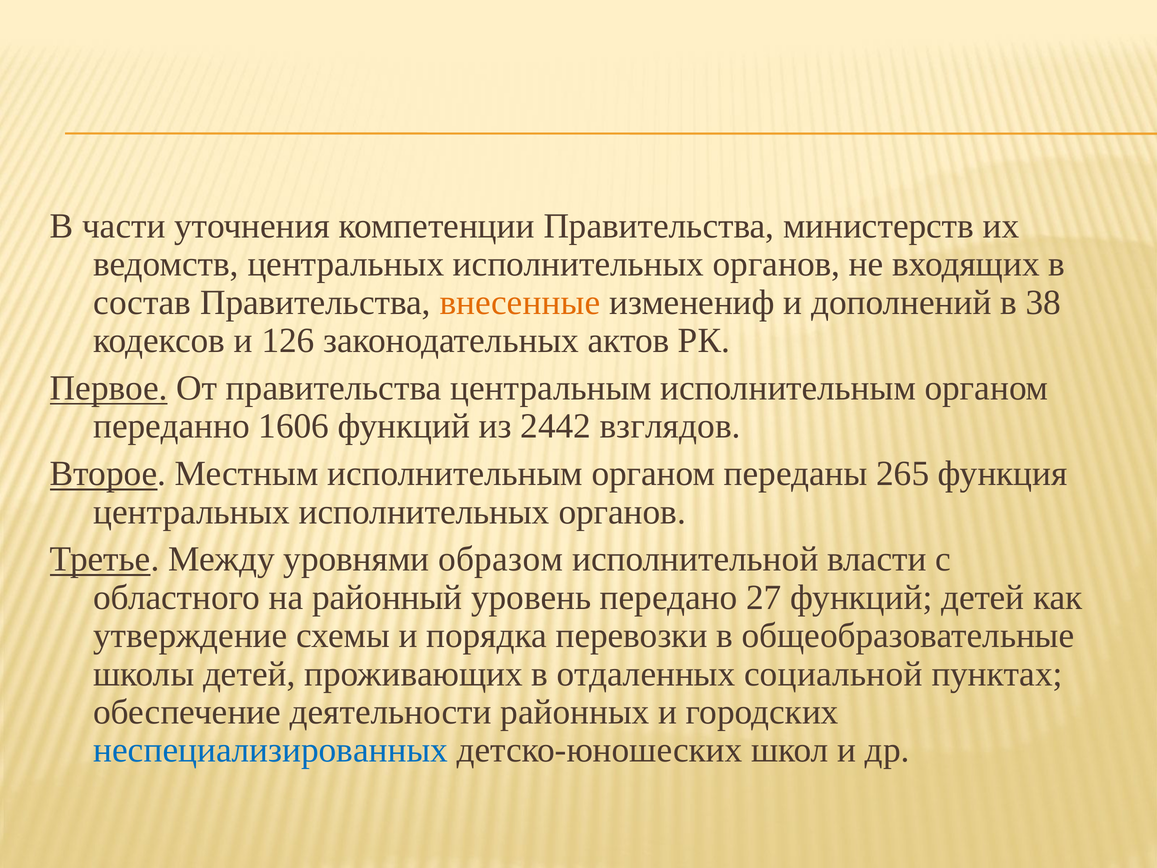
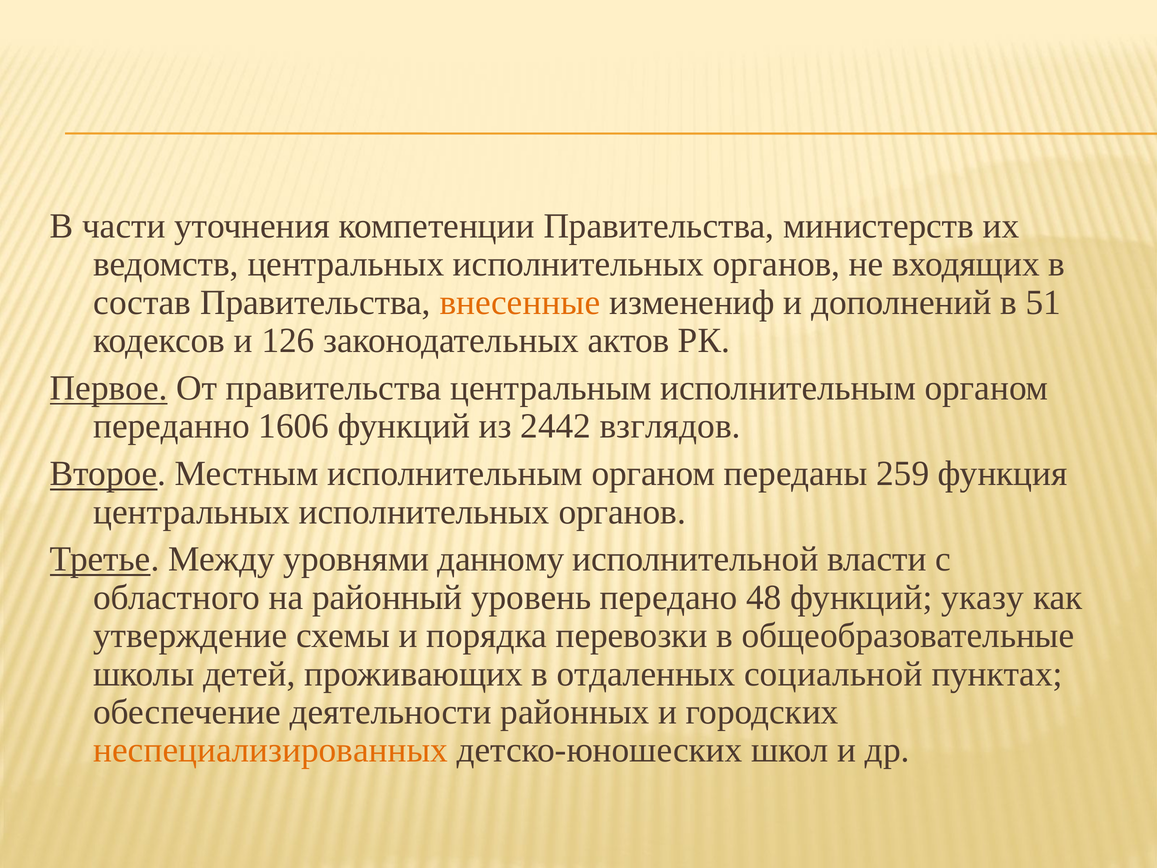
38: 38 -> 51 (1043, 302)
265: 265 -> 259 (903, 474)
образом: образом -> данному (501, 559)
27: 27 -> 48 (764, 597)
функций детей: детей -> указу (983, 597)
неспециализированных colour: blue -> orange (271, 750)
